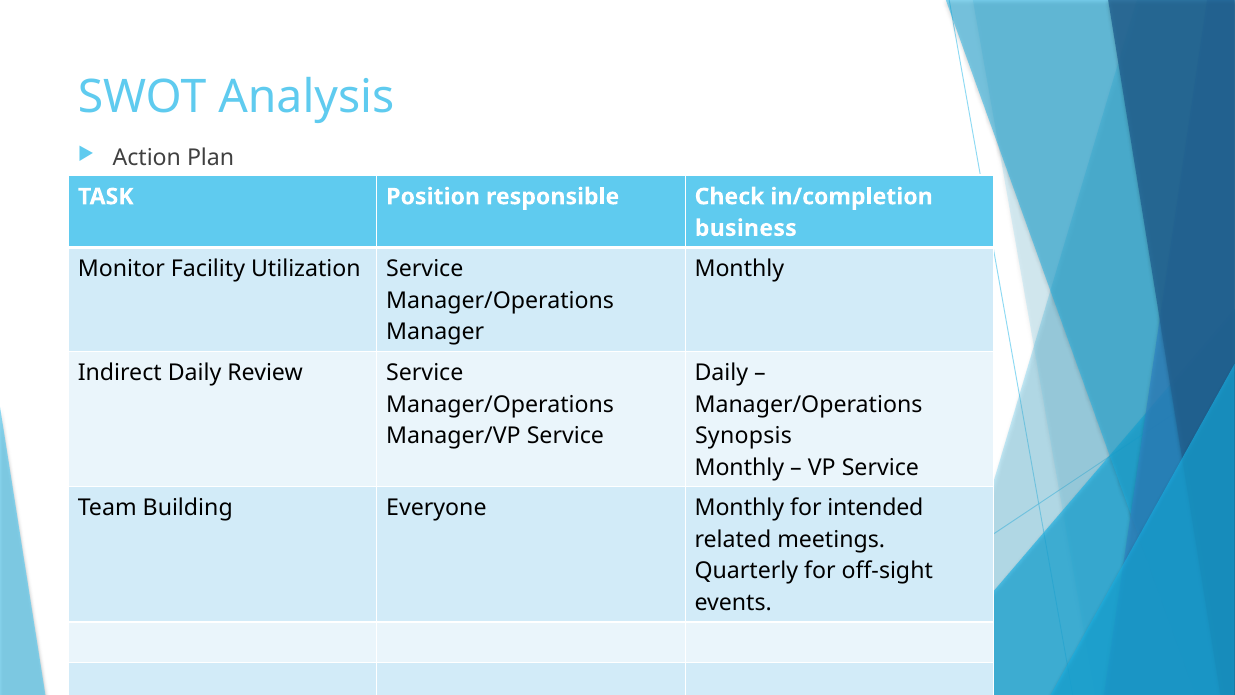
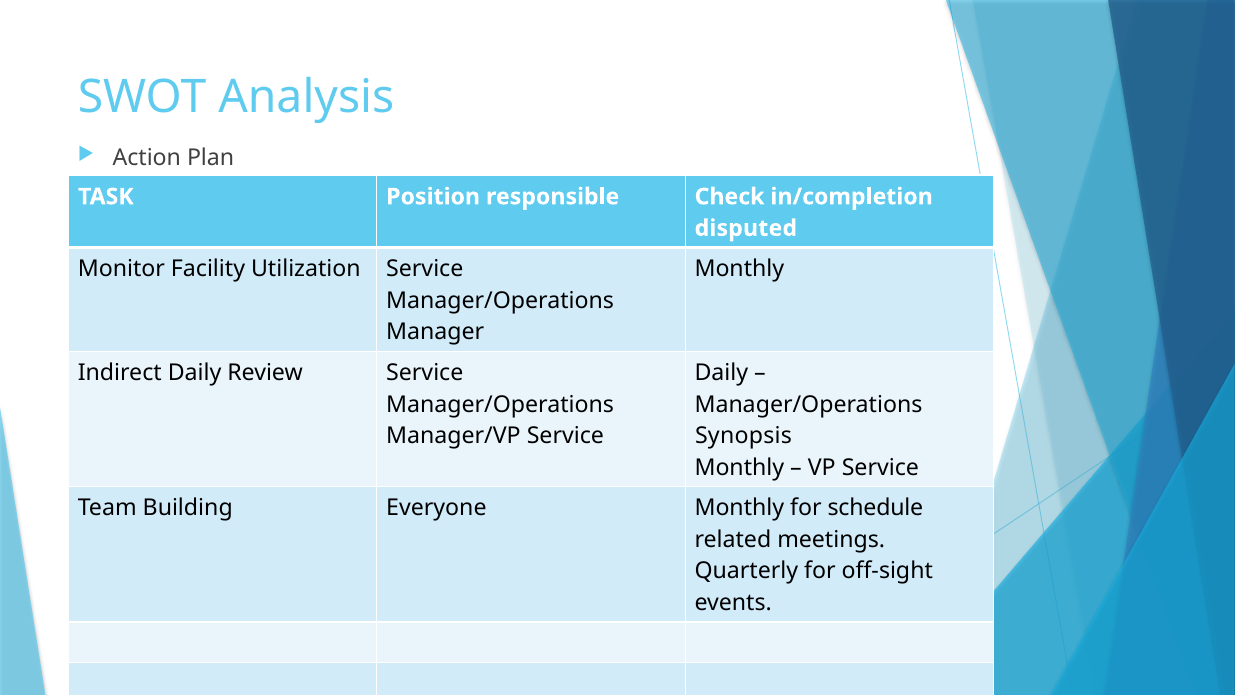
business: business -> disputed (746, 228)
intended: intended -> schedule (875, 508)
